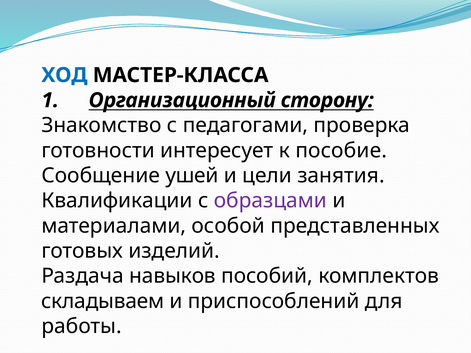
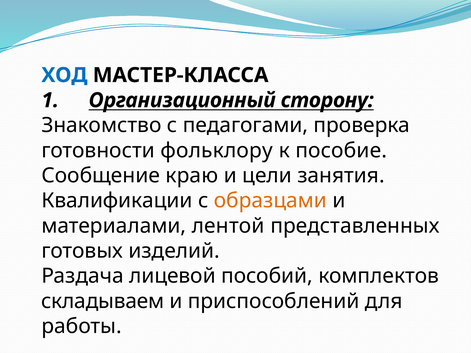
интересует: интересует -> фольклору (217, 151)
ушей: ушей -> краю (192, 176)
образцами colour: purple -> orange (270, 201)
особой: особой -> лентой (228, 226)
навыков: навыков -> лицевой (172, 276)
